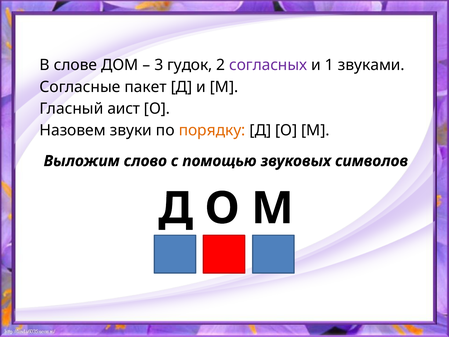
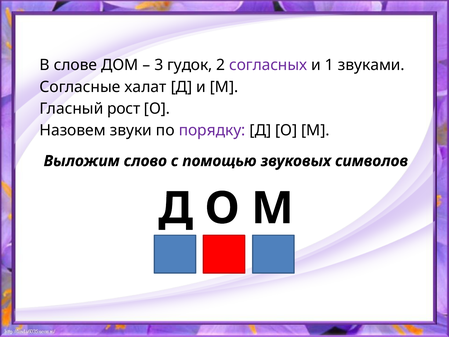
пакет: пакет -> халат (146, 87)
аист: аист -> рост (124, 109)
порядку colour: orange -> purple (212, 130)
